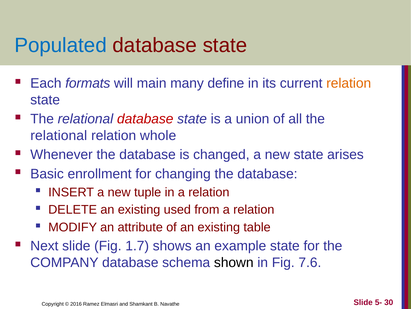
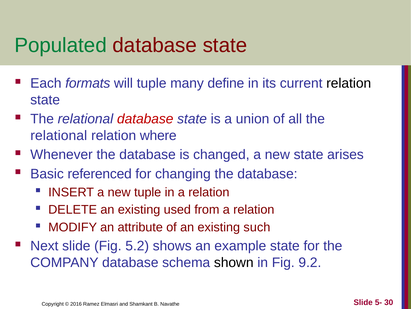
Populated colour: blue -> green (61, 45)
will main: main -> tuple (152, 83)
relation colour: orange -> black (349, 83)
whole: whole -> where (158, 135)
enrollment: enrollment -> referenced (100, 174)
table: table -> such (257, 227)
1.7: 1.7 -> 5.2 (137, 245)
7.6: 7.6 -> 9.2 (310, 262)
